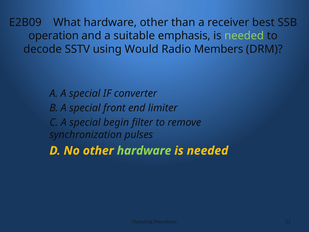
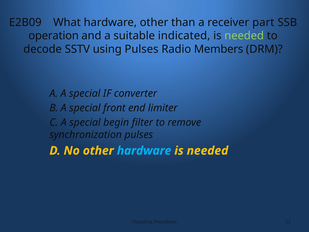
best: best -> part (263, 22)
emphasis: emphasis -> indicated (184, 36)
using Would: Would -> Pulses (142, 49)
hardware colour: light green -> light blue (144, 151)
